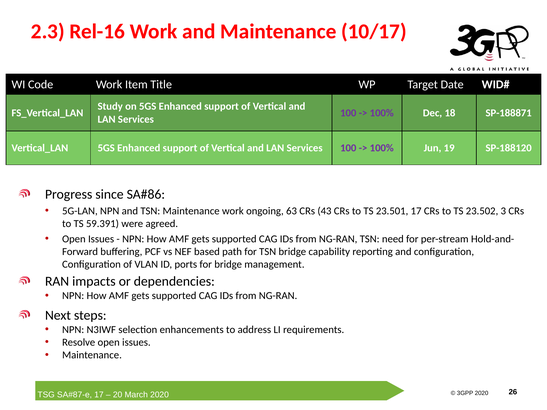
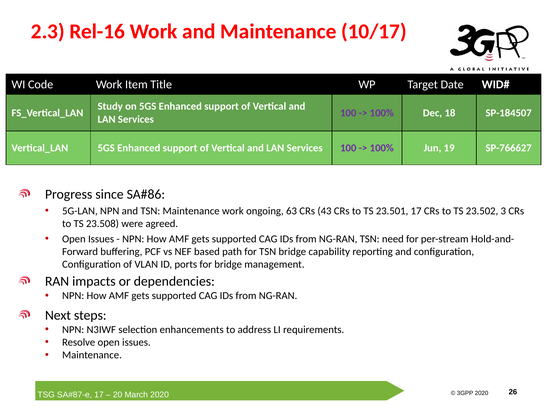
SP-188871: SP-188871 -> SP-184507 (509, 113)
SP-188120: SP-188120 -> SP-766627 (509, 148)
59.391: 59.391 -> 23.508 (102, 224)
